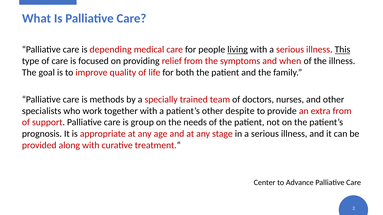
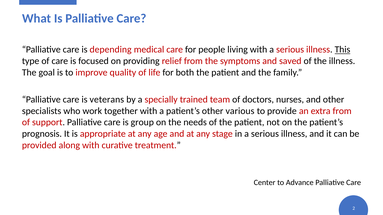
living underline: present -> none (238, 50)
when: when -> saved (290, 61)
methods: methods -> veterans (107, 100)
despite: despite -> various (240, 111)
